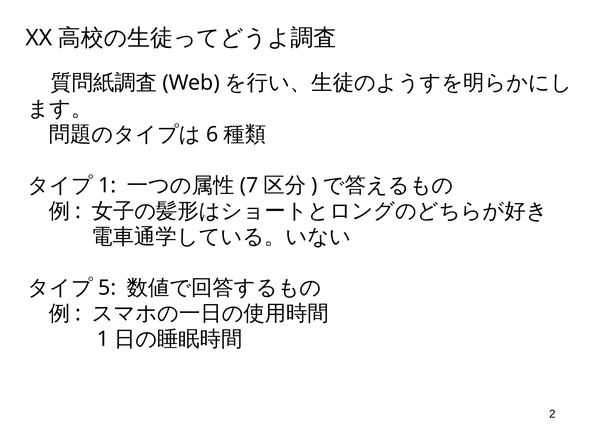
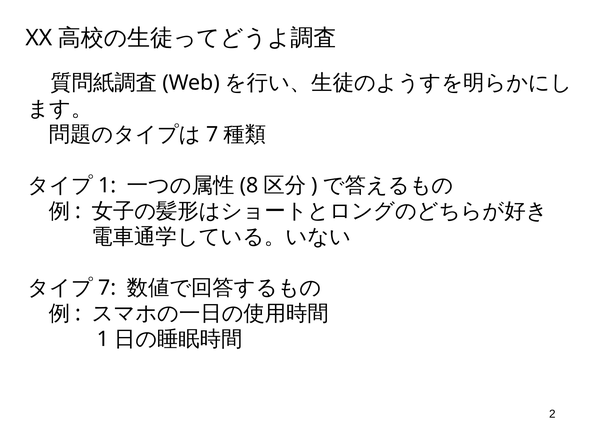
6: 6 -> 7 (212, 134)
7: 7 -> 8 (249, 186)
5: 5 -> 7 (107, 288)
